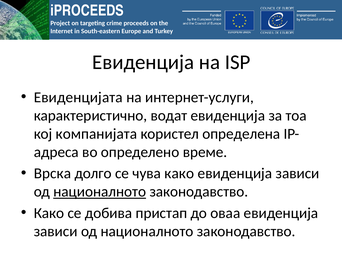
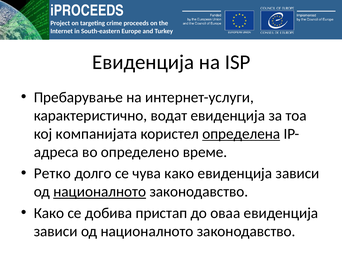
Евиденцијата: Евиденцијата -> Пребарување (78, 97)
определена underline: none -> present (241, 134)
Врска: Врска -> Ретко (52, 173)
